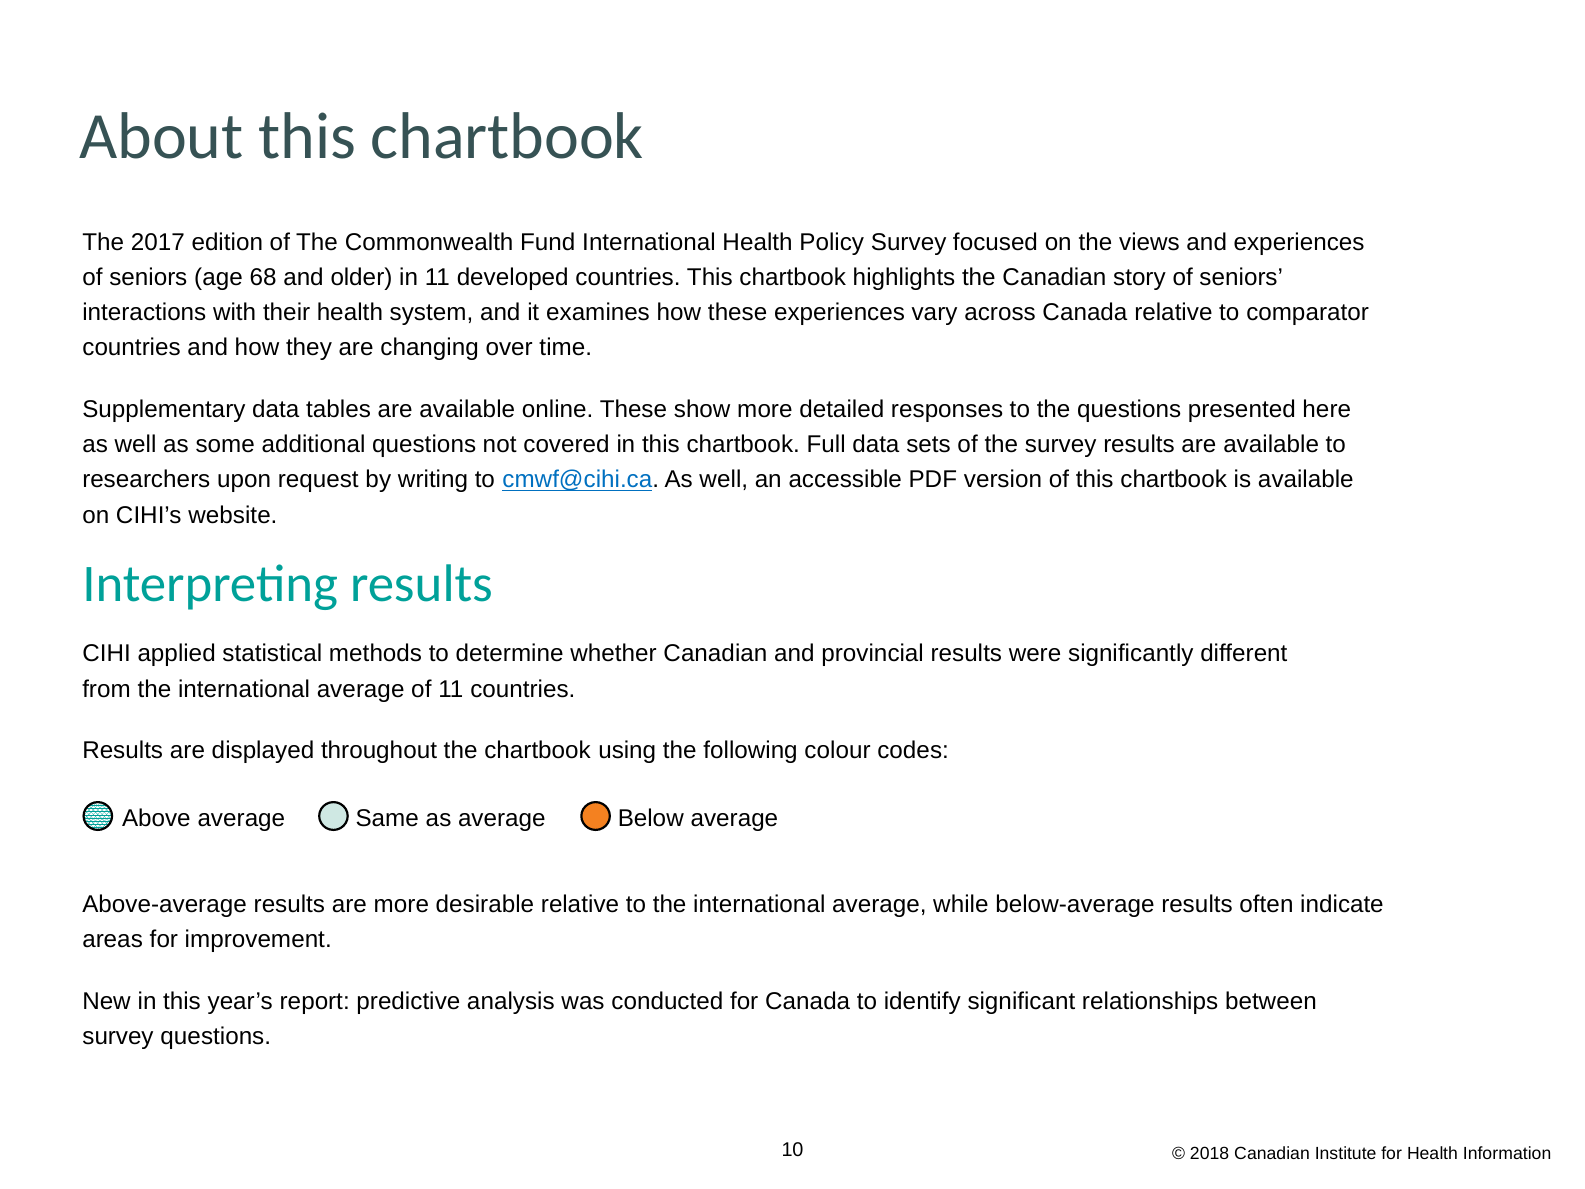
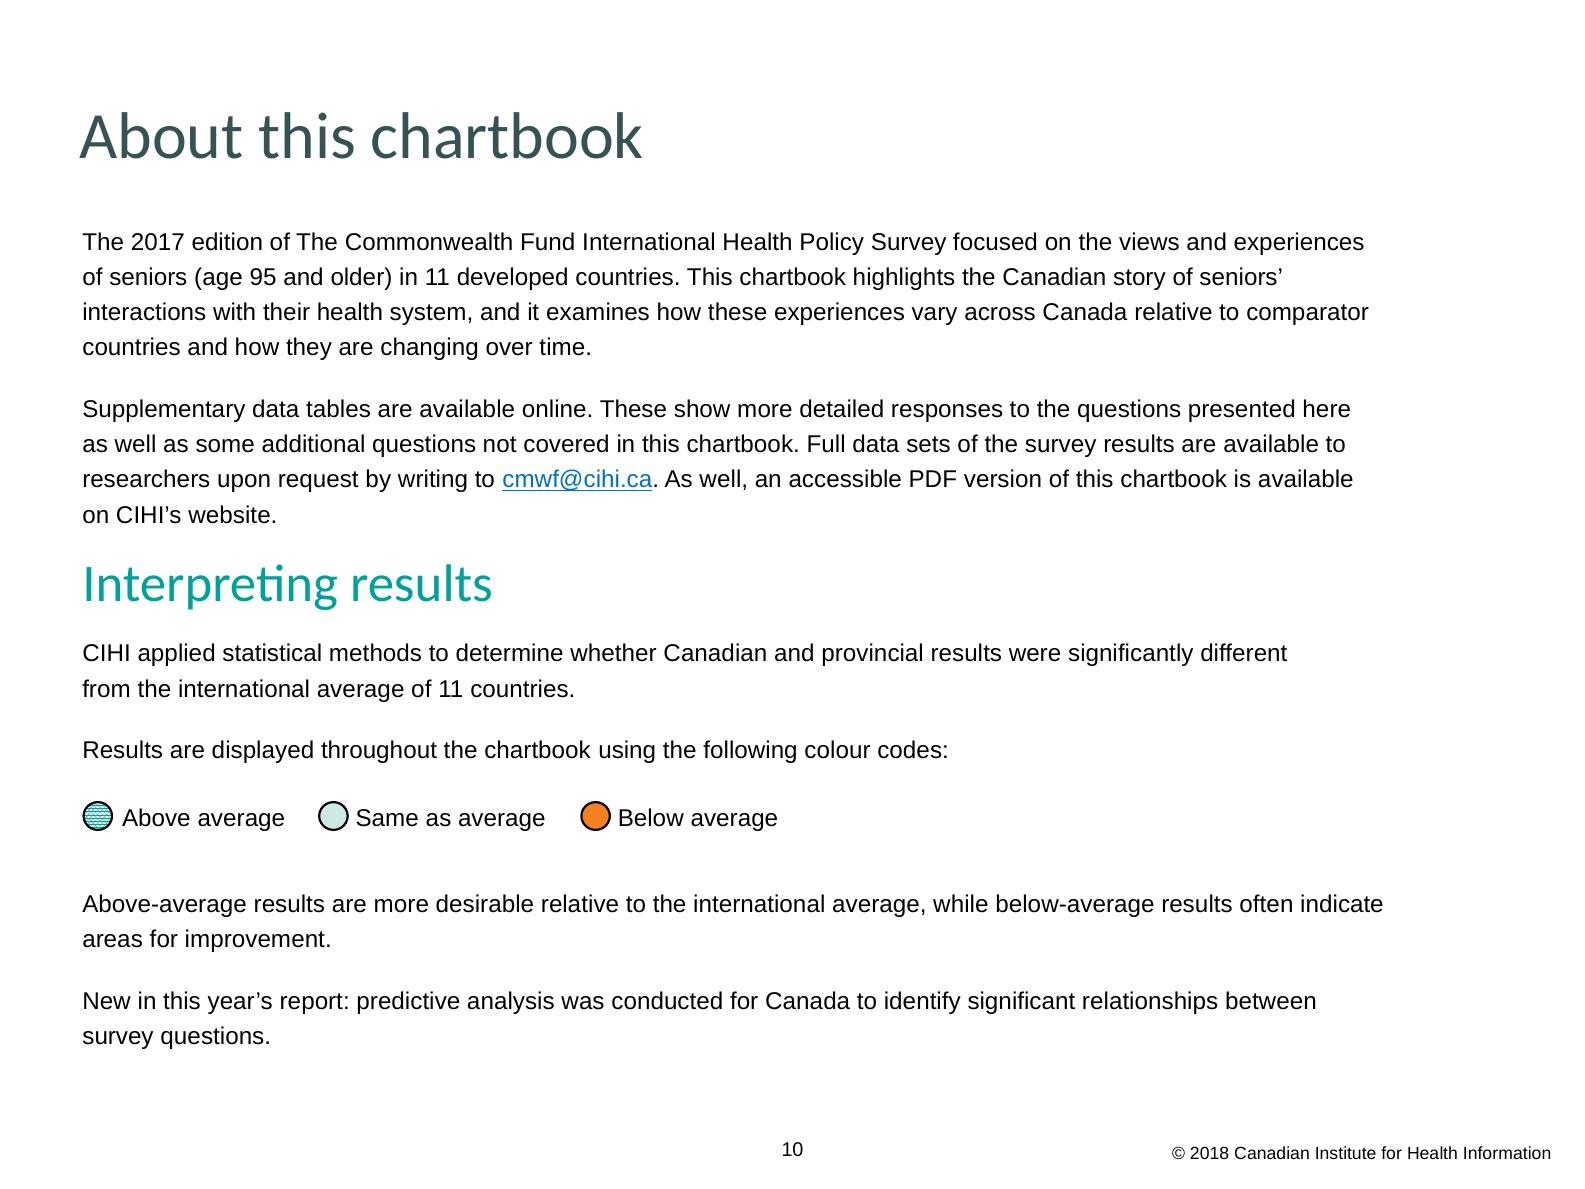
68: 68 -> 95 (263, 277)
